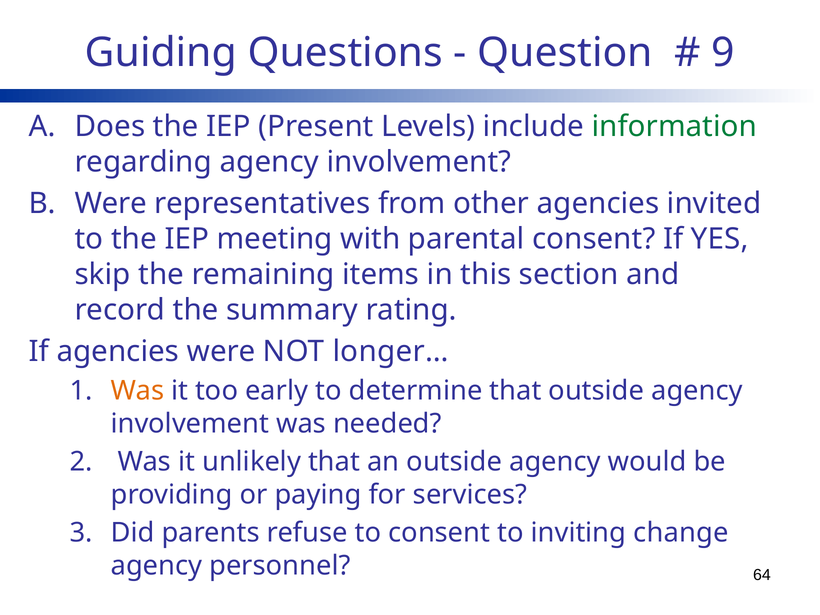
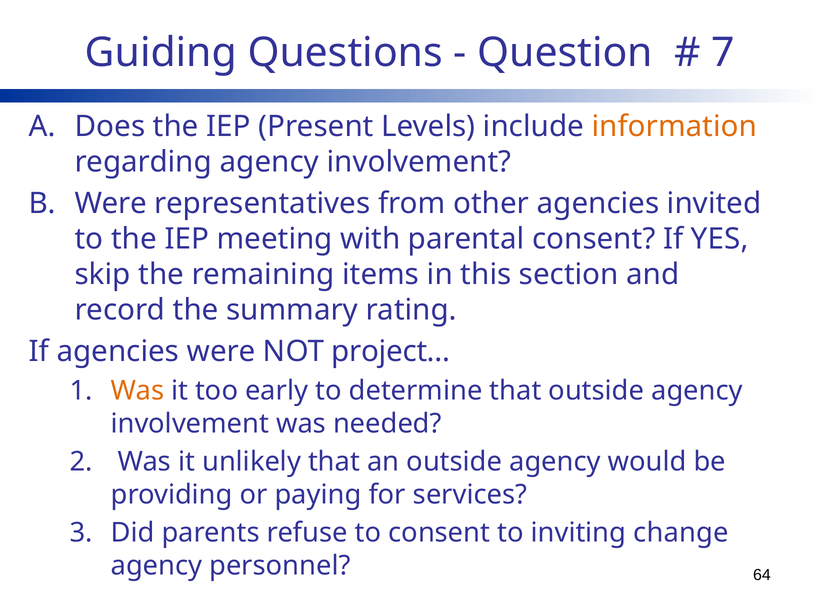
9: 9 -> 7 (723, 53)
information colour: green -> orange (674, 126)
longer…: longer… -> project… (391, 351)
